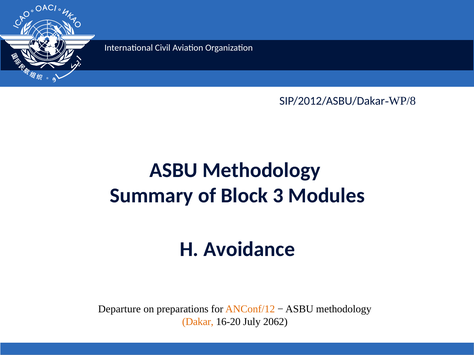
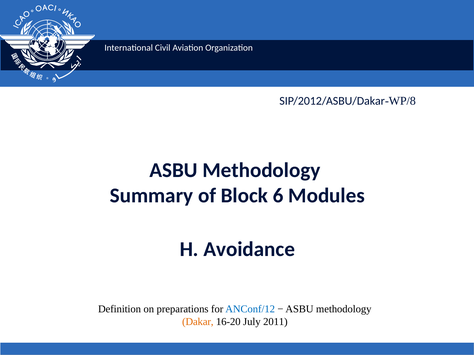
3: 3 -> 6 (278, 196)
Departure: Departure -> Definition (120, 310)
ANConf/12 colour: orange -> blue (250, 310)
2062: 2062 -> 2011 (275, 322)
